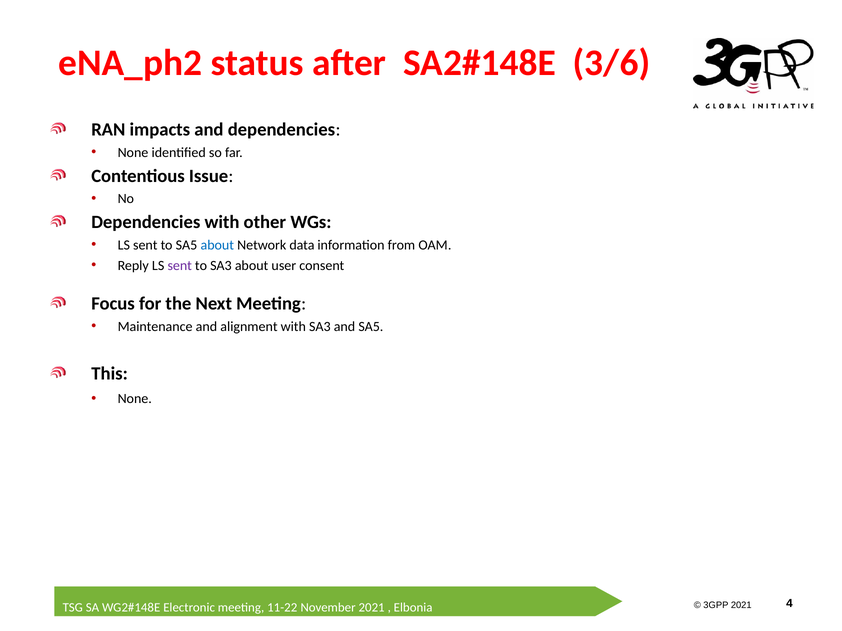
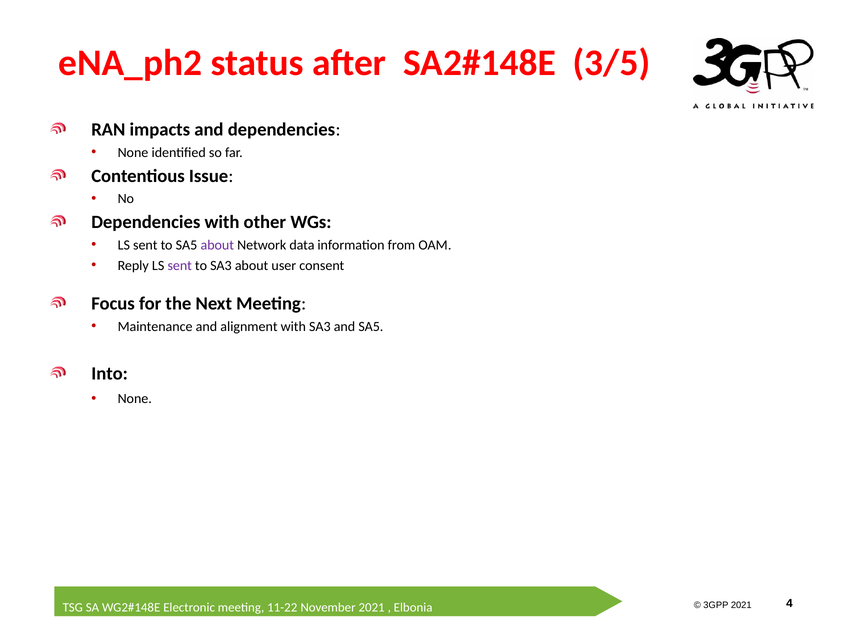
3/6: 3/6 -> 3/5 (611, 63)
about colour: blue -> purple (217, 245)
This: This -> Into (110, 374)
